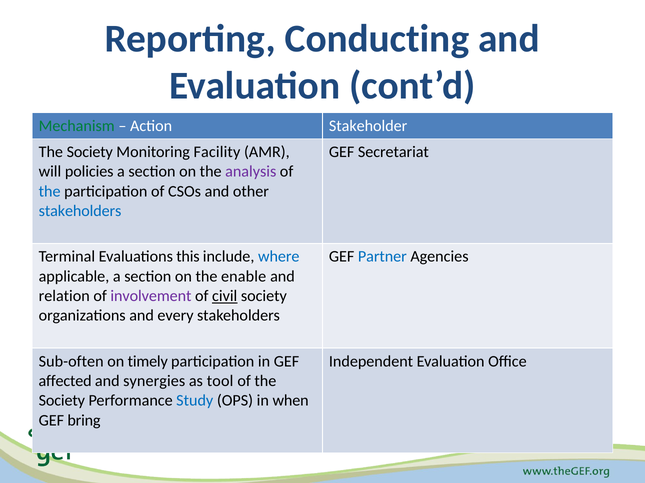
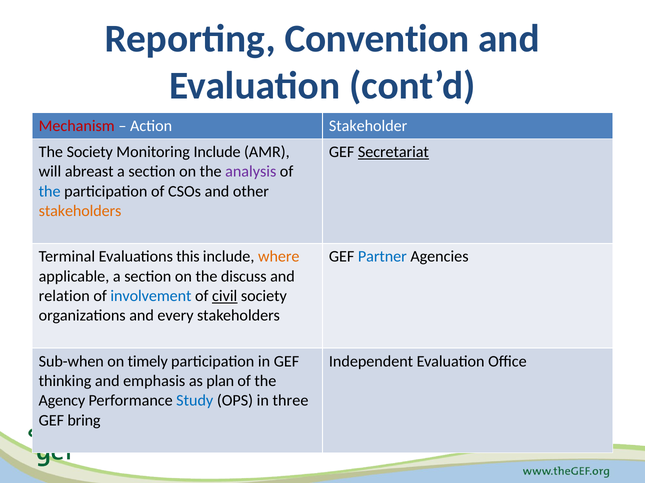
Conducting: Conducting -> Convention (377, 39)
Mechanism colour: green -> red (77, 126)
Monitoring Facility: Facility -> Include (217, 152)
Secretariat underline: none -> present (393, 152)
policies: policies -> abreast (89, 172)
stakeholders colour: blue -> orange (80, 211)
where colour: blue -> orange (279, 257)
enable: enable -> discuss (244, 277)
involvement colour: purple -> blue (151, 296)
Sub-often: Sub-often -> Sub-when (71, 362)
affected: affected -> thinking (65, 382)
synergies: synergies -> emphasis (154, 382)
tool: tool -> plan (220, 382)
Society: Society -> Agency (62, 401)
when: when -> three (290, 401)
